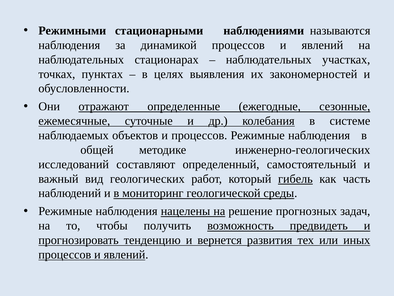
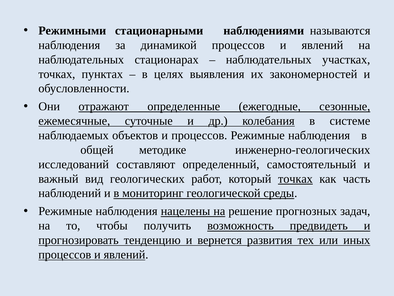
который гибель: гибель -> точках (295, 178)
